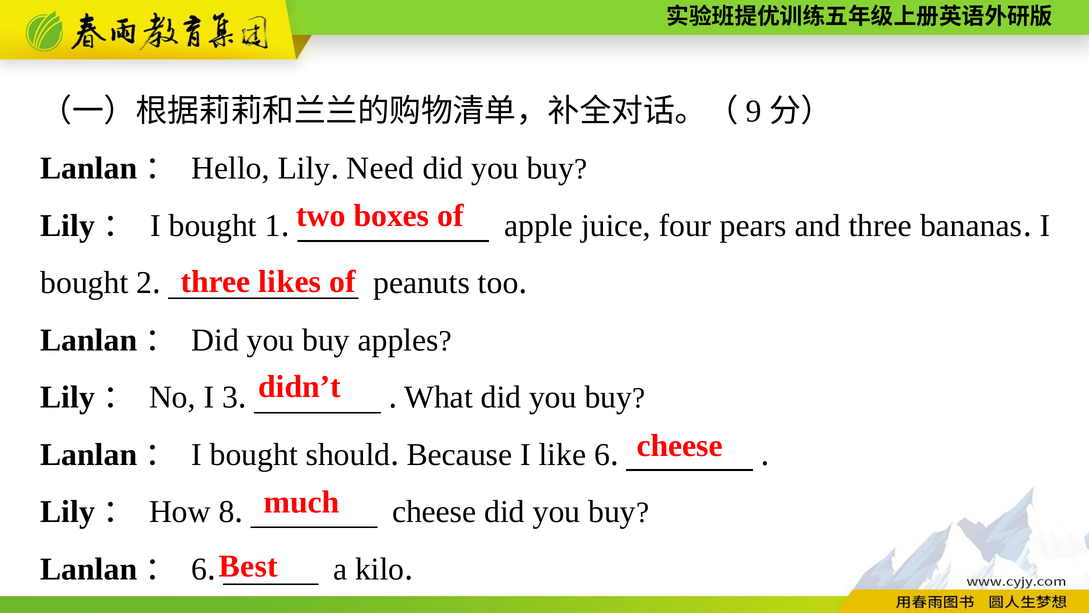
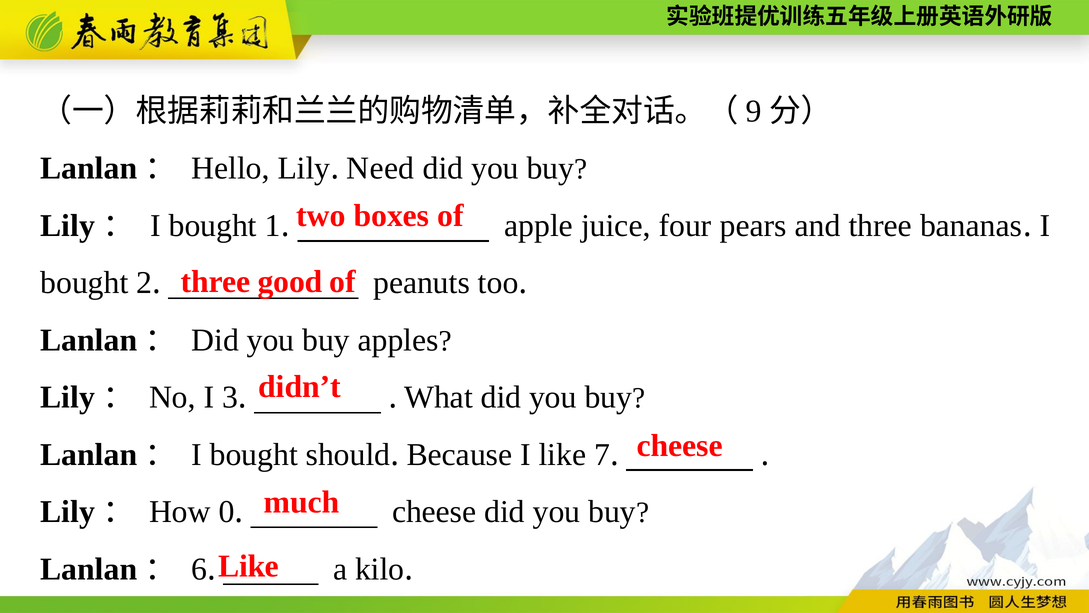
likes: likes -> good (290, 282)
like 6: 6 -> 7 (602, 454)
8: 8 -> 0 (227, 512)
Best: Best -> Like (249, 566)
